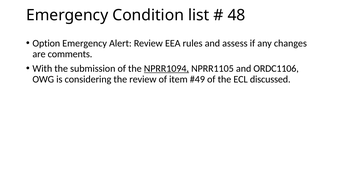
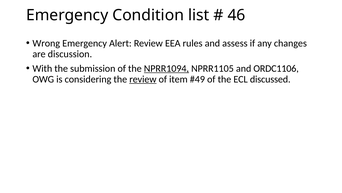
48: 48 -> 46 (236, 15)
Option: Option -> Wrong (46, 43)
comments: comments -> discussion (70, 54)
review underline: none -> present (143, 79)
